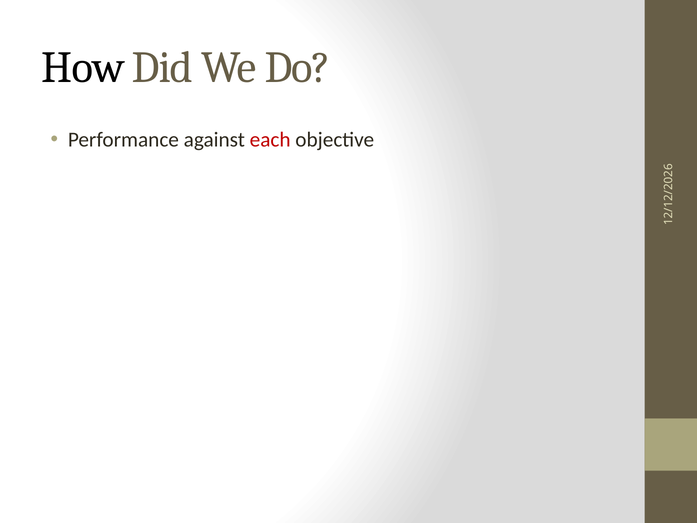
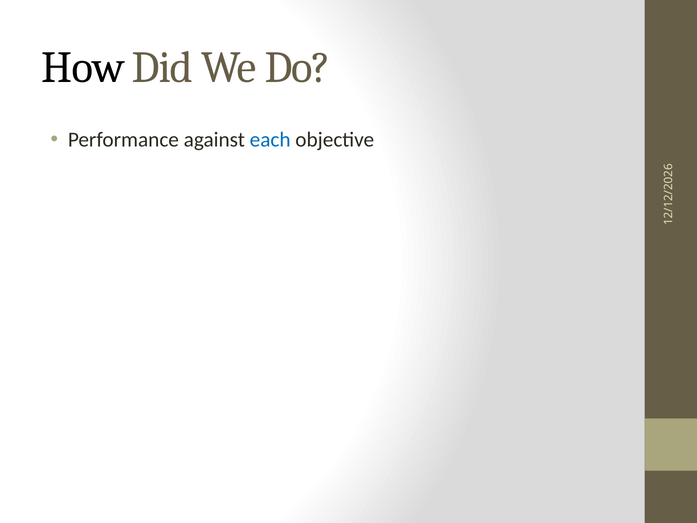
each colour: red -> blue (270, 140)
